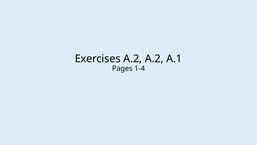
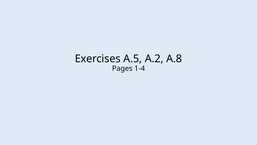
Exercises A.2: A.2 -> A.5 (133, 59)
A.1: A.1 -> A.8 (174, 59)
